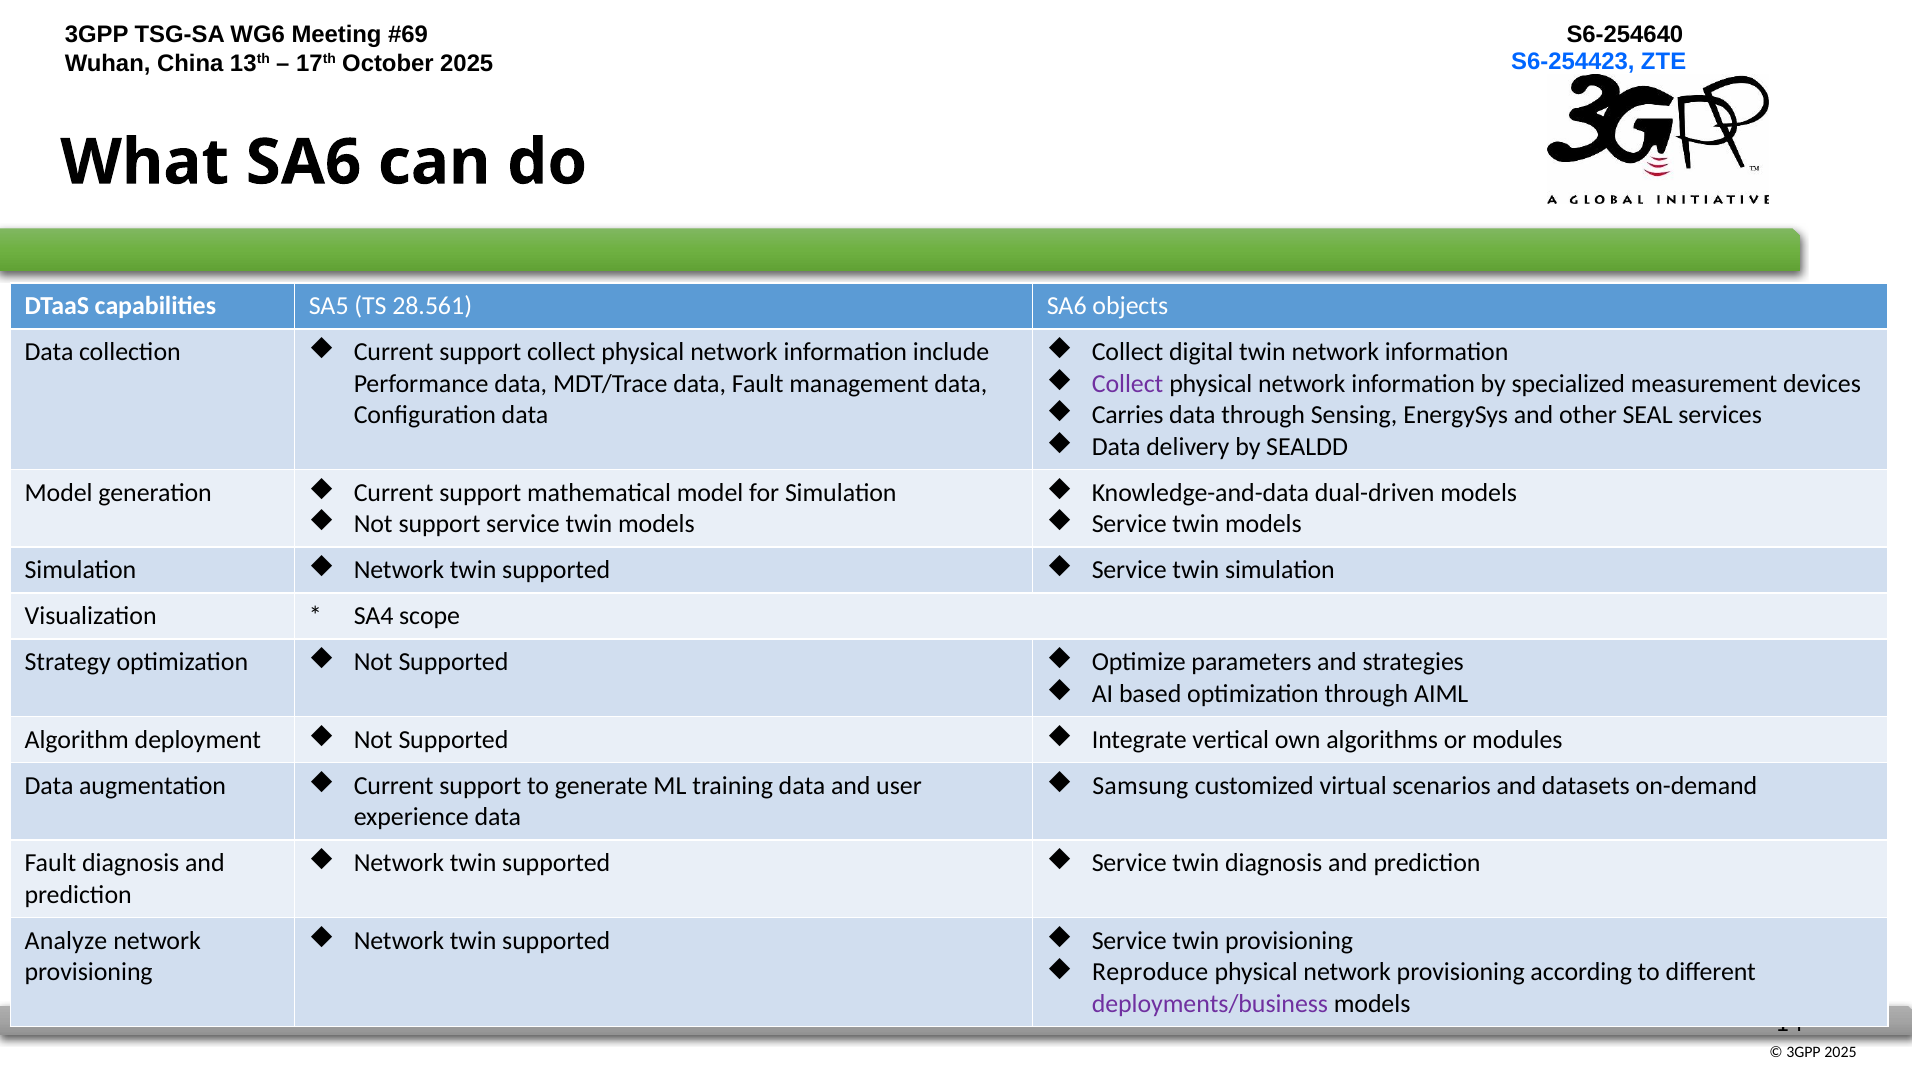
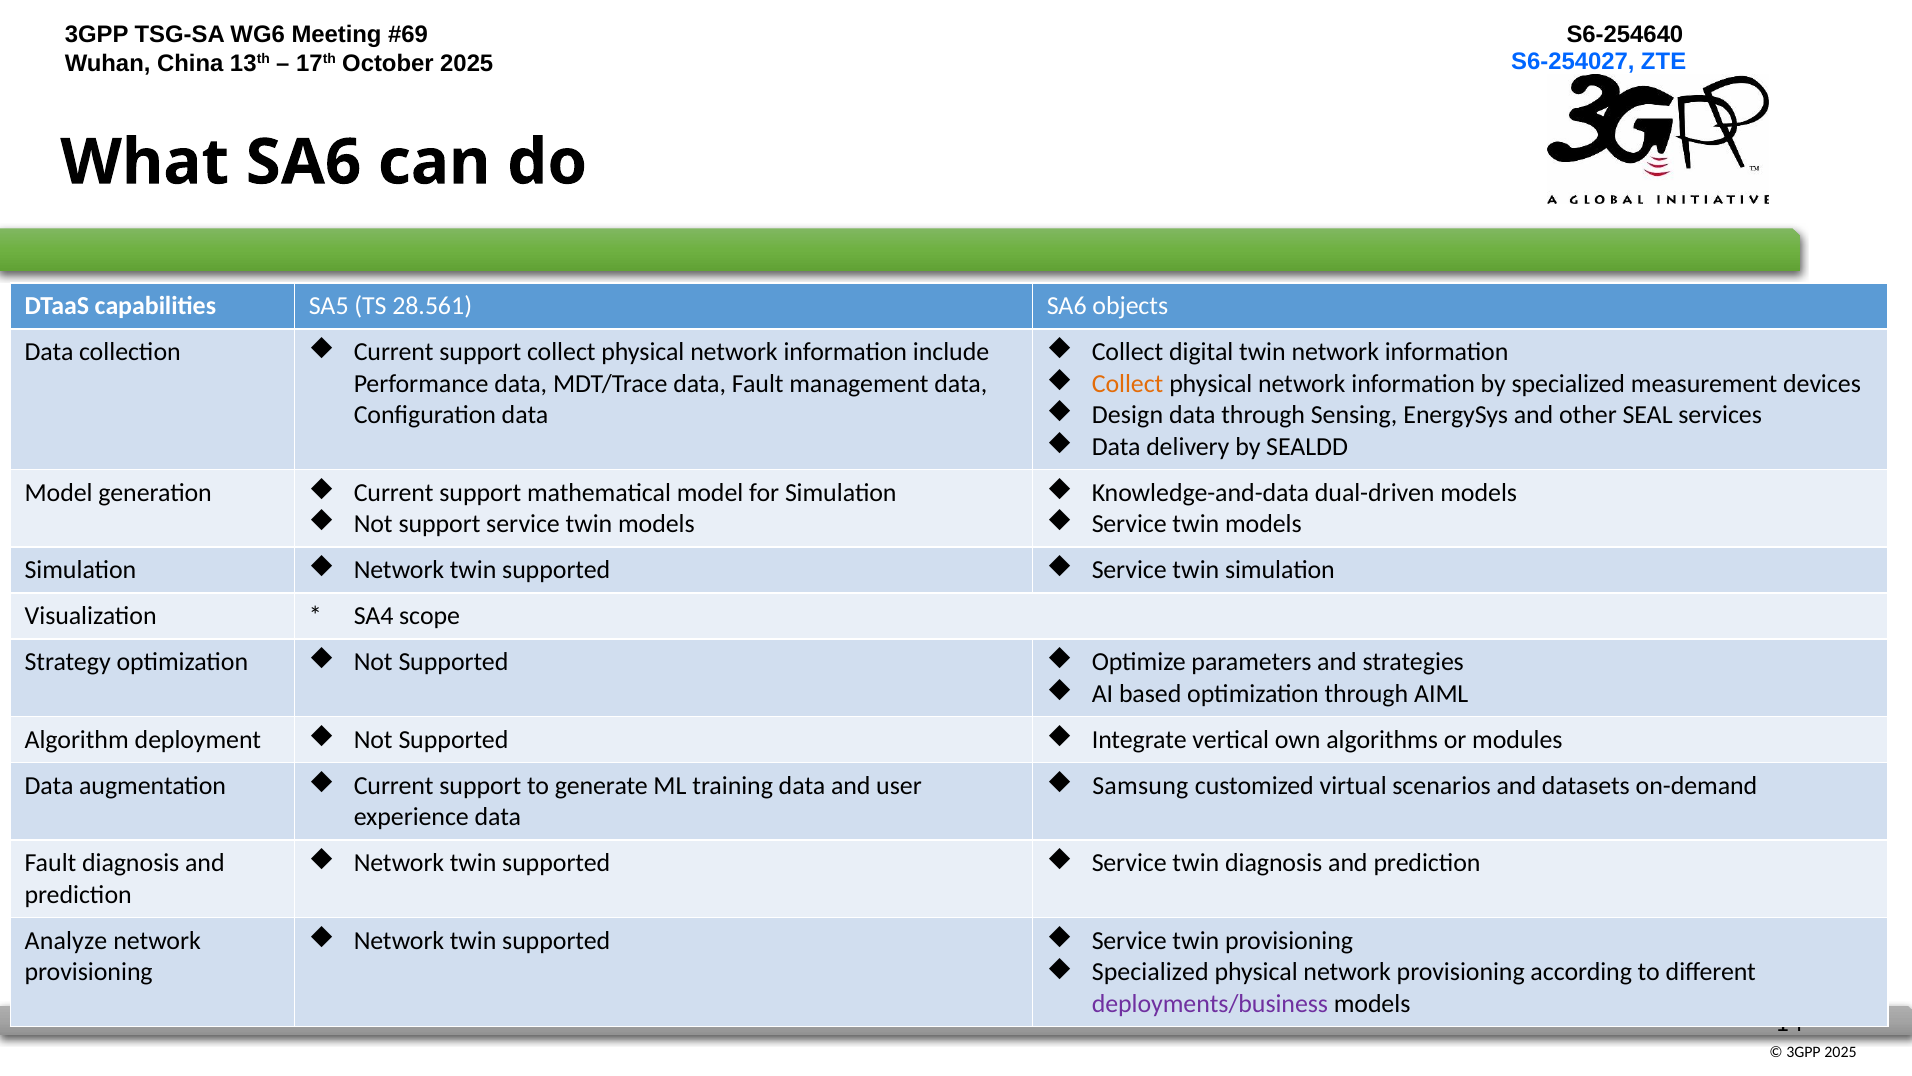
S6-254423: S6-254423 -> S6-254027 (1573, 62)
Collect colour: purple -> orange (1128, 383)
Carries: Carries -> Design (1127, 415)
Reproduce: Reproduce -> Specialized (1150, 972)
